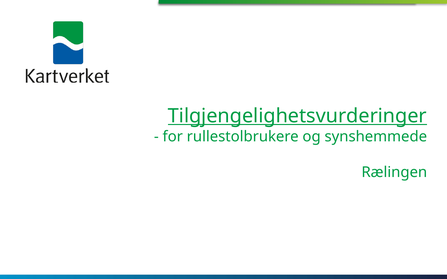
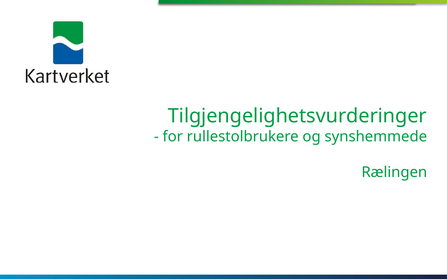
Tilgjengelighetsvurderinger underline: present -> none (297, 116)
